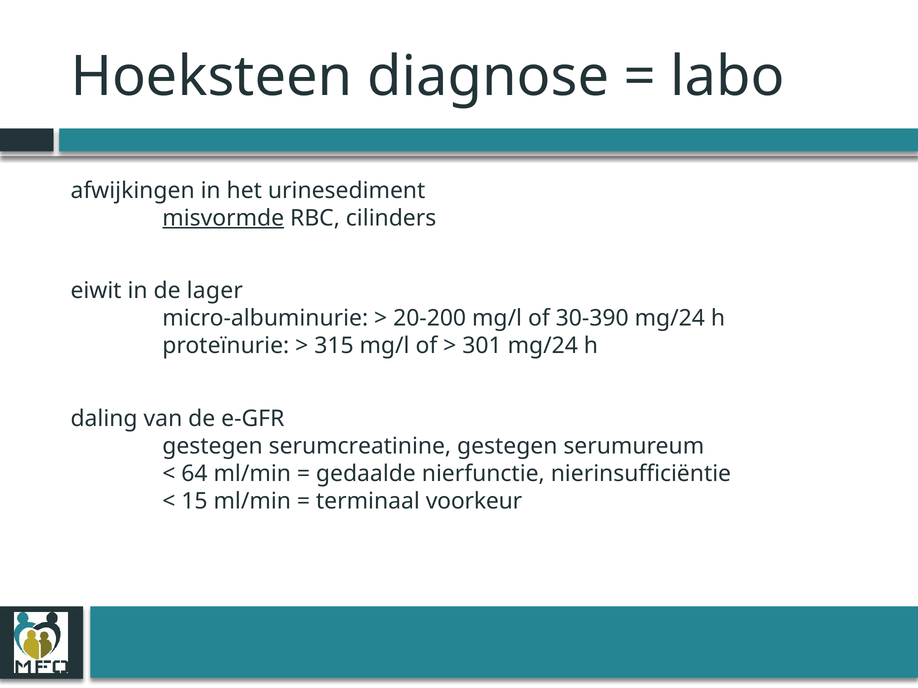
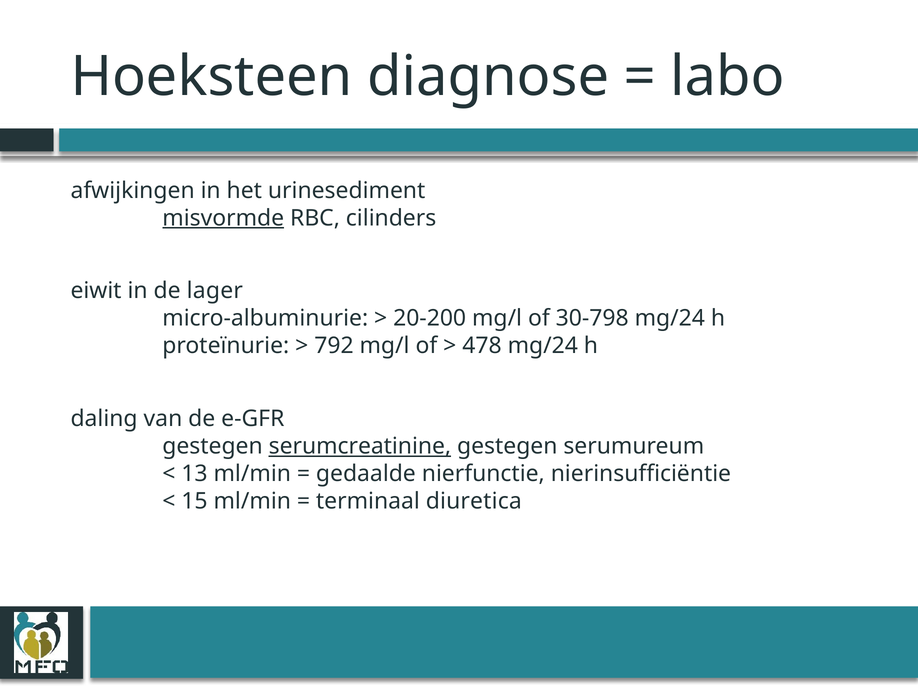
30-390: 30-390 -> 30-798 (592, 319)
315: 315 -> 792 (334, 346)
301: 301 -> 478 (482, 346)
serumcreatinine underline: none -> present (360, 447)
64: 64 -> 13 (194, 474)
voorkeur: voorkeur -> diuretica (474, 502)
